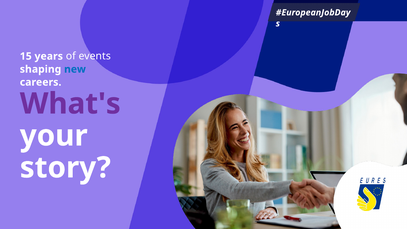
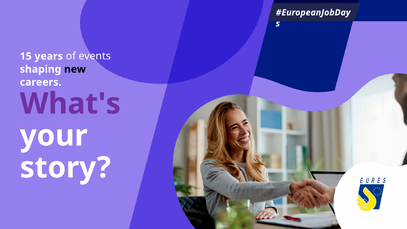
new colour: blue -> black (75, 69)
